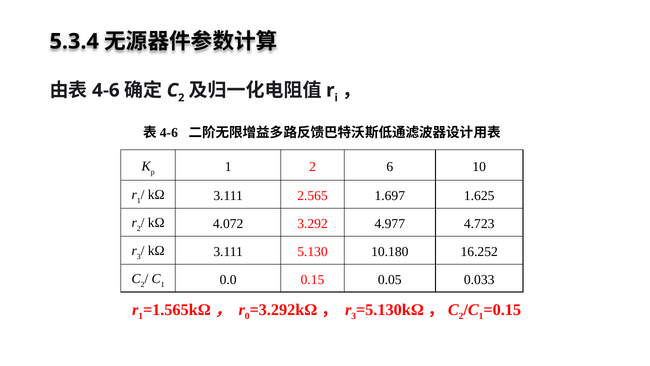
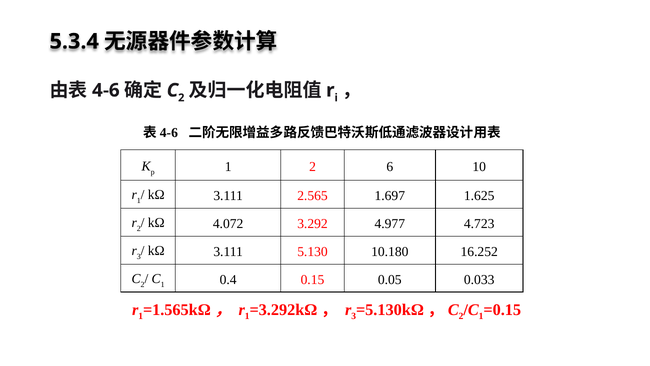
0.0: 0.0 -> 0.4 (228, 279)
0: 0 -> 1 (247, 316)
